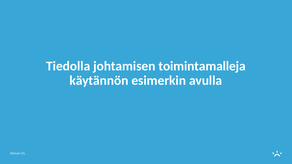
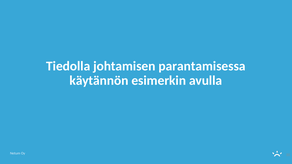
toimintamalleja: toimintamalleja -> parantamisessa (202, 66)
